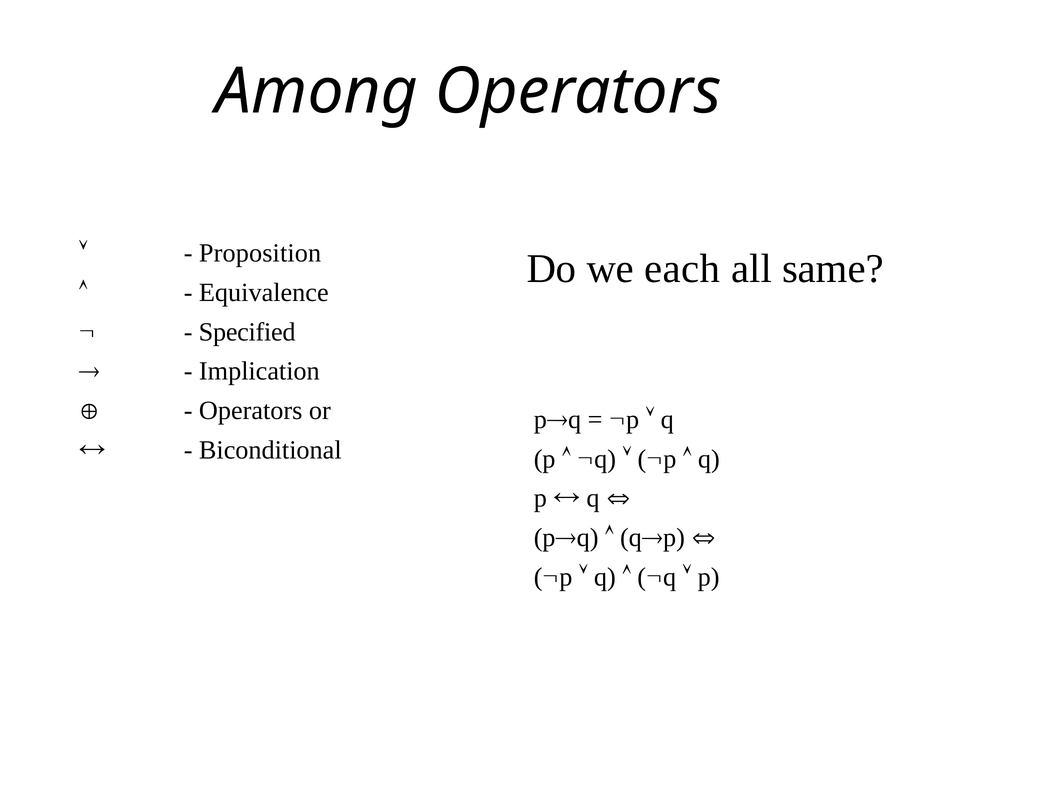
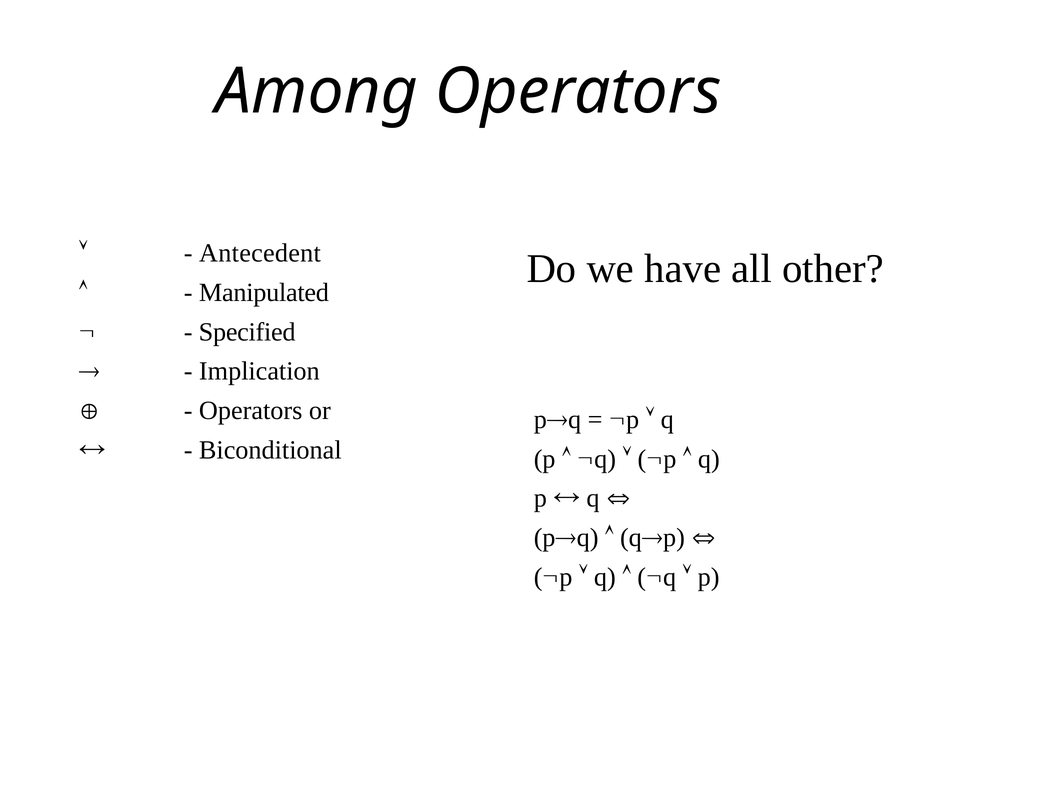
Proposition: Proposition -> Antecedent (260, 253)
each: each -> have (683, 269)
same: same -> other (833, 269)
Equivalence: Equivalence -> Manipulated (264, 292)
